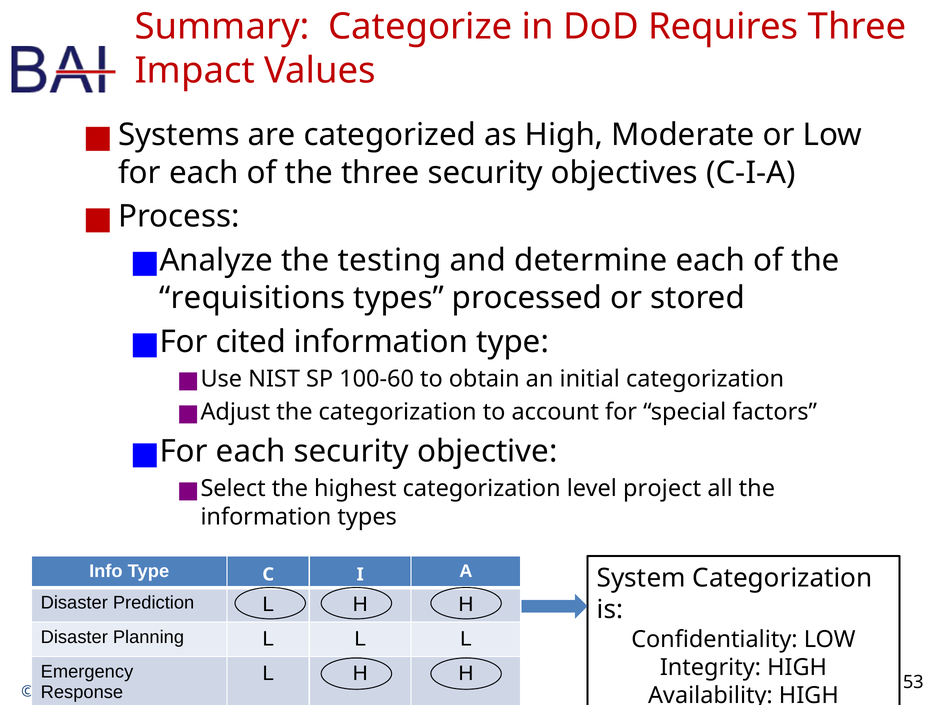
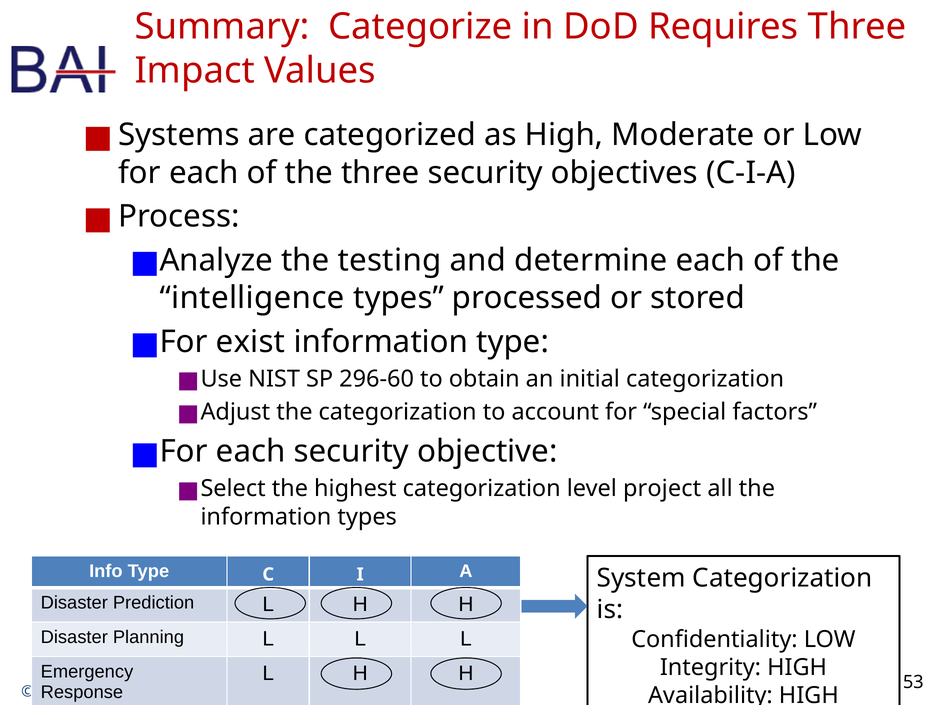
requisitions: requisitions -> intelligence (252, 298)
cited: cited -> exist (251, 342)
100-60: 100-60 -> 296-60 (377, 379)
